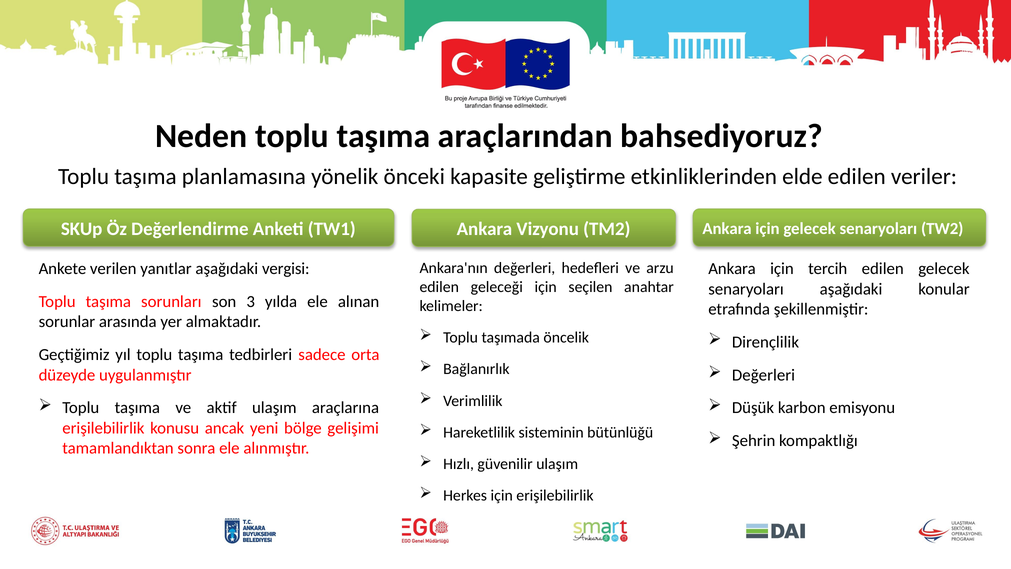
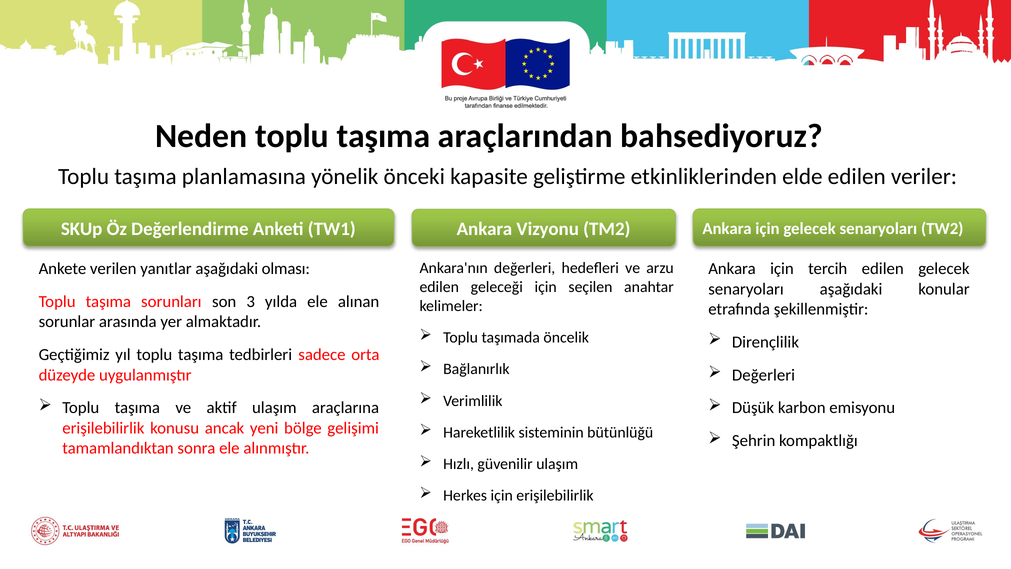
vergisi: vergisi -> olması (286, 269)
